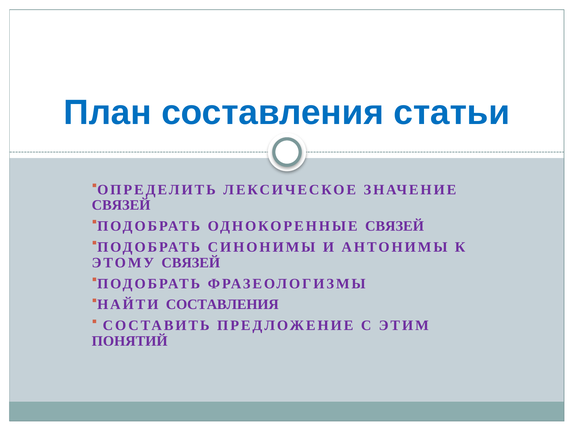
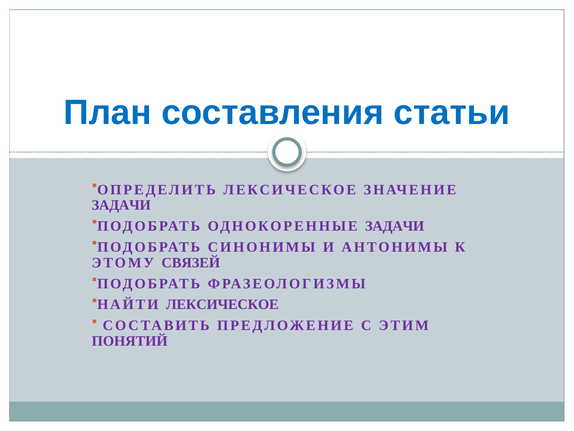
СВЯЗЕЙ: СВЯЗЕЙ -> ЗАДАЧИ (121, 205)
ОДНОКОРЕННЫЕ СВЯЗЕЙ: СВЯЗЕЙ -> ЗАДАЧИ (395, 226)
СОСТАВЛЕНИЯ: СОСТАВЛЕНИЯ -> ЛЕКСИЧЕСКОЕ (222, 304)
